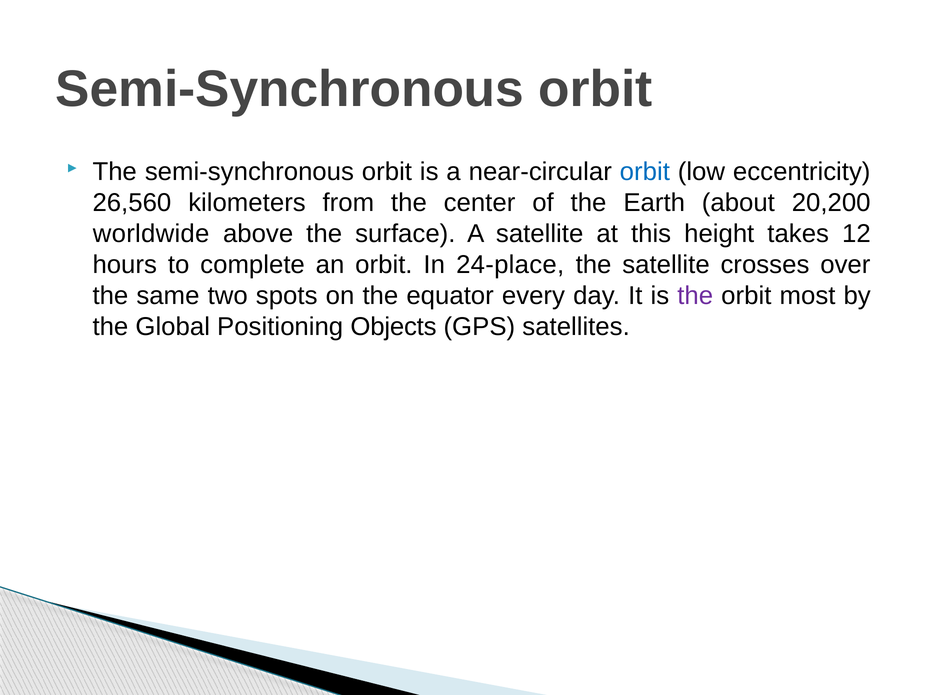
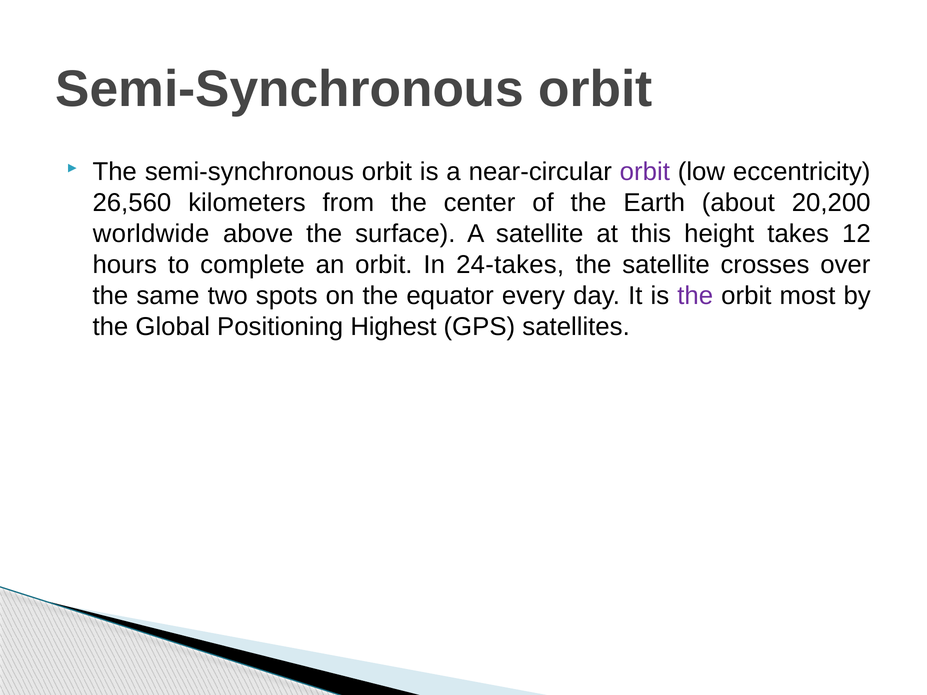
orbit colour: blue -> purple (645, 172)
24-place: 24-place -> 24-takes (510, 265)
Objects: Objects -> Highest (393, 327)
